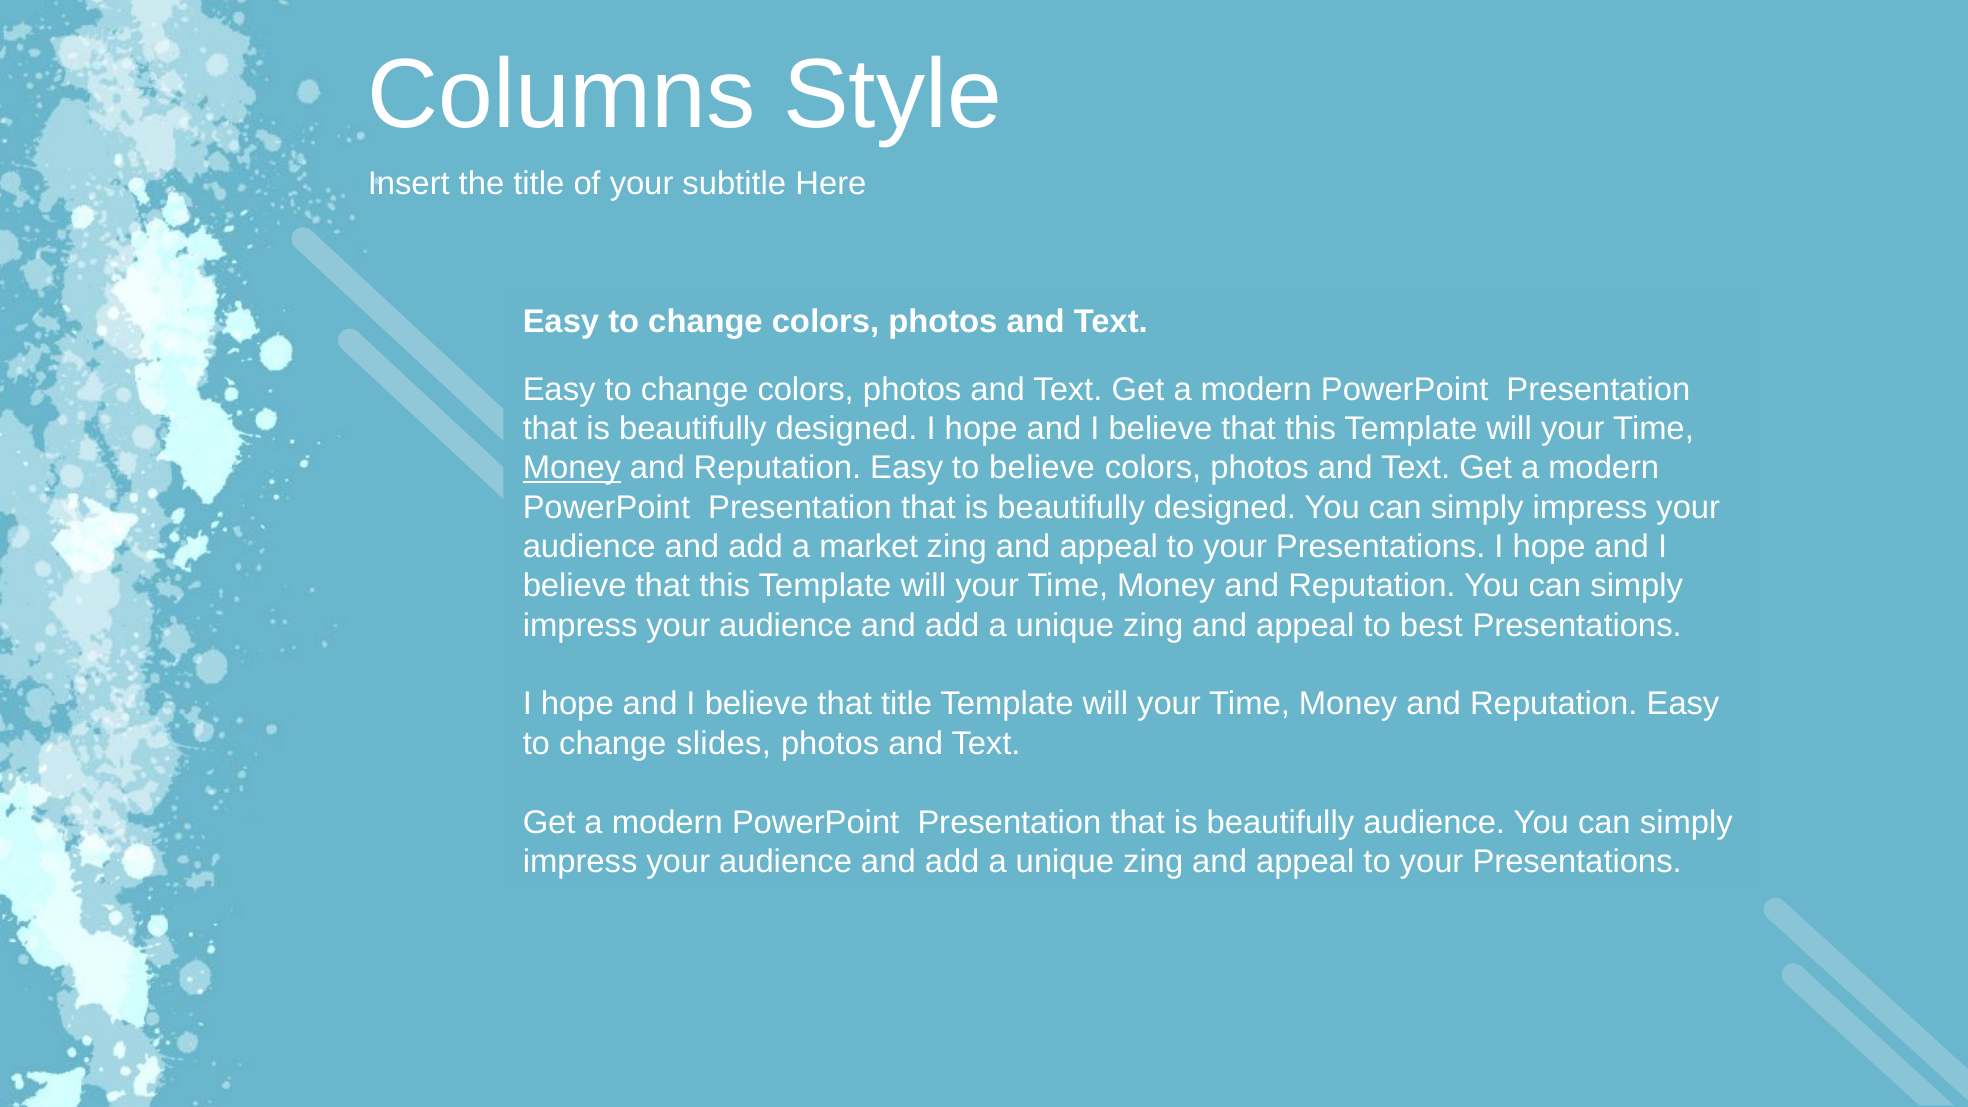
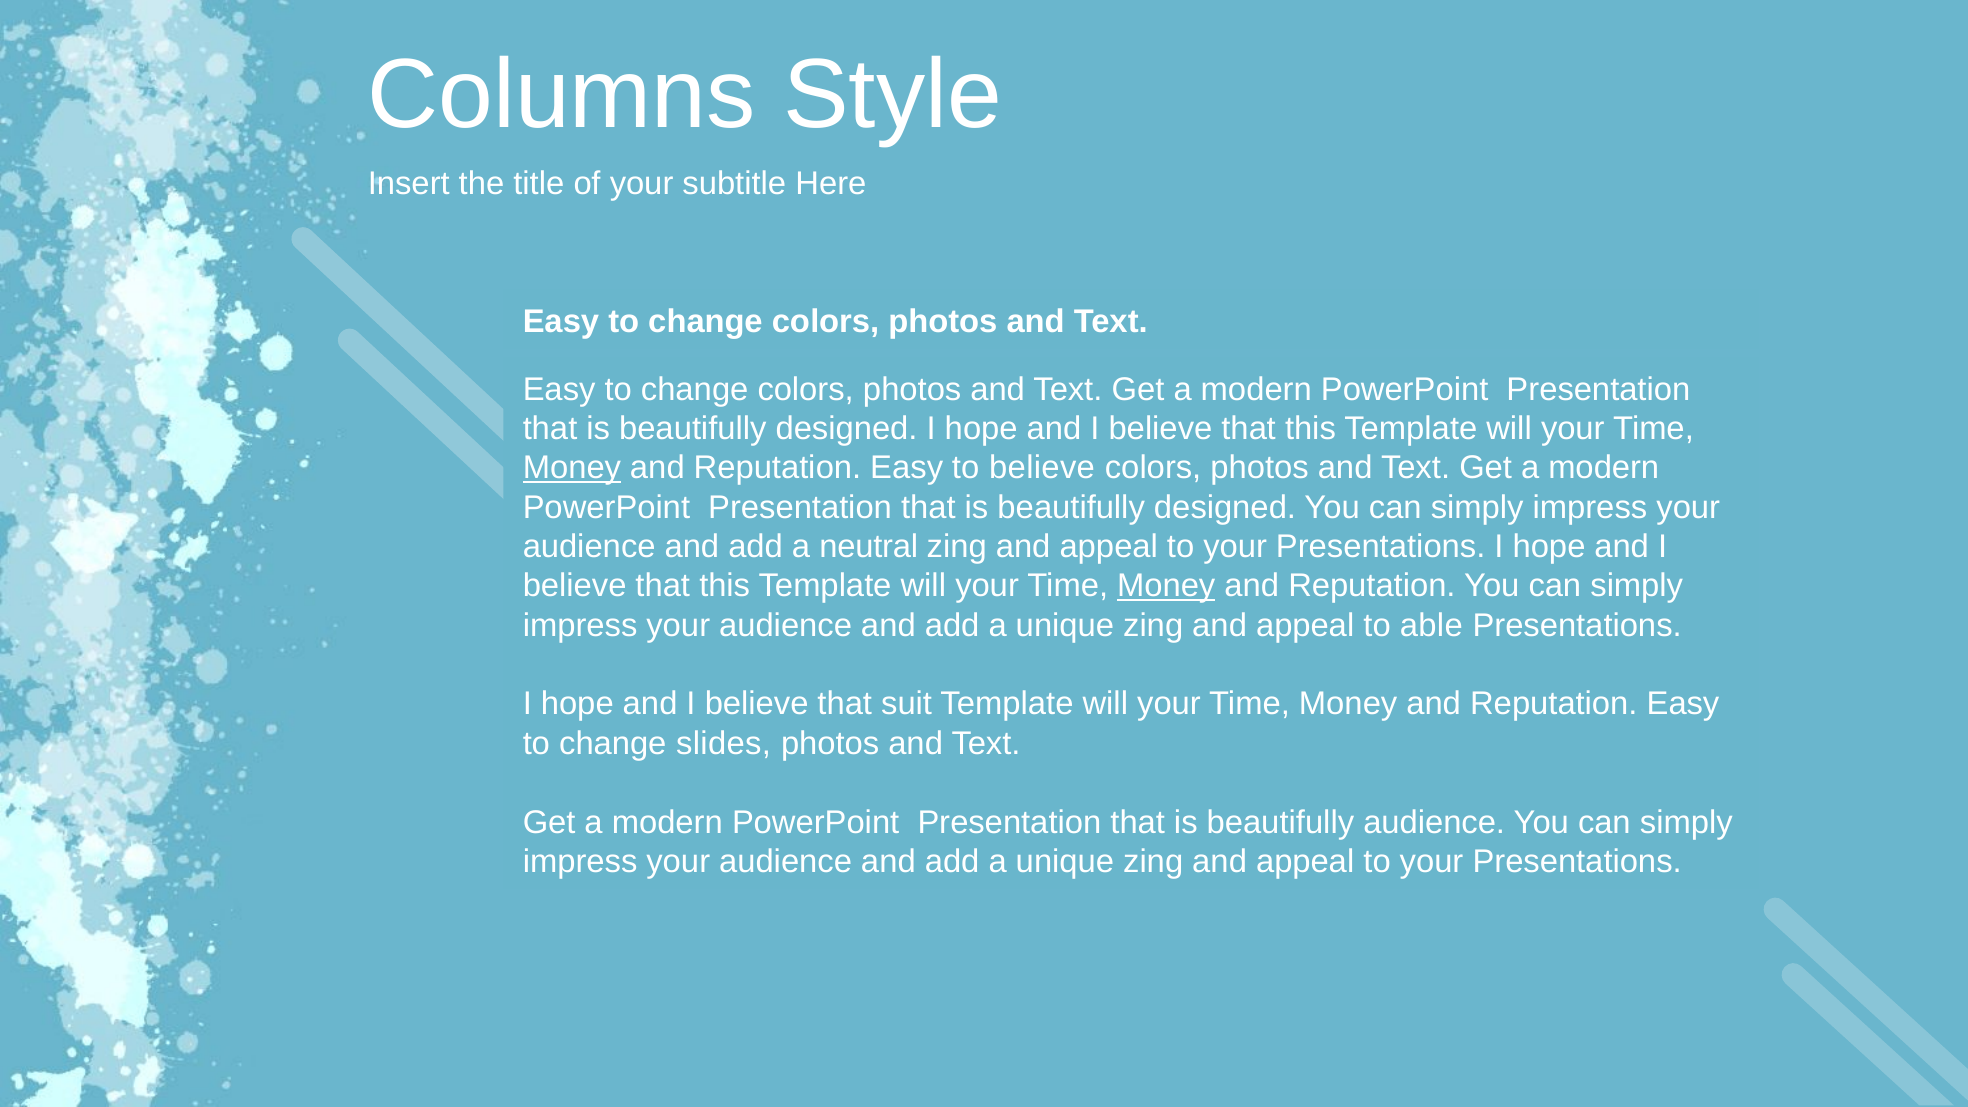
market: market -> neutral (869, 547)
Money underline: none -> present (1166, 586)
best: best -> able (1431, 625)
that title: title -> suit (907, 704)
